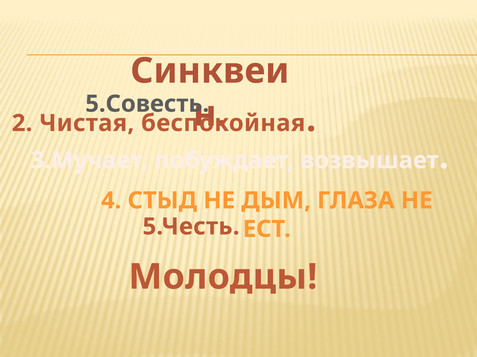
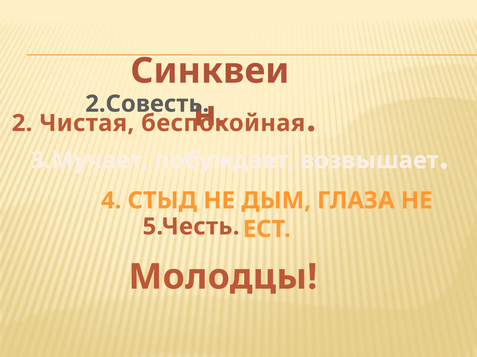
5.Совесть: 5.Совесть -> 2.Совесть (147, 104)
